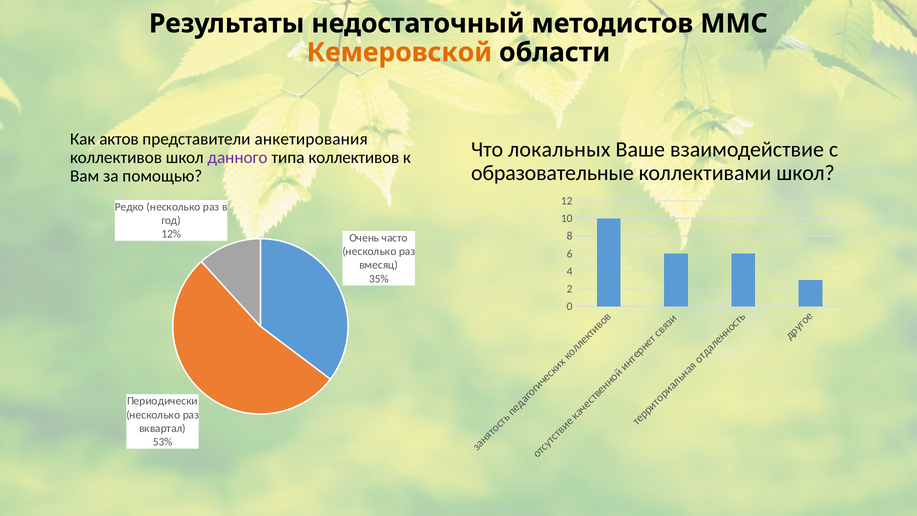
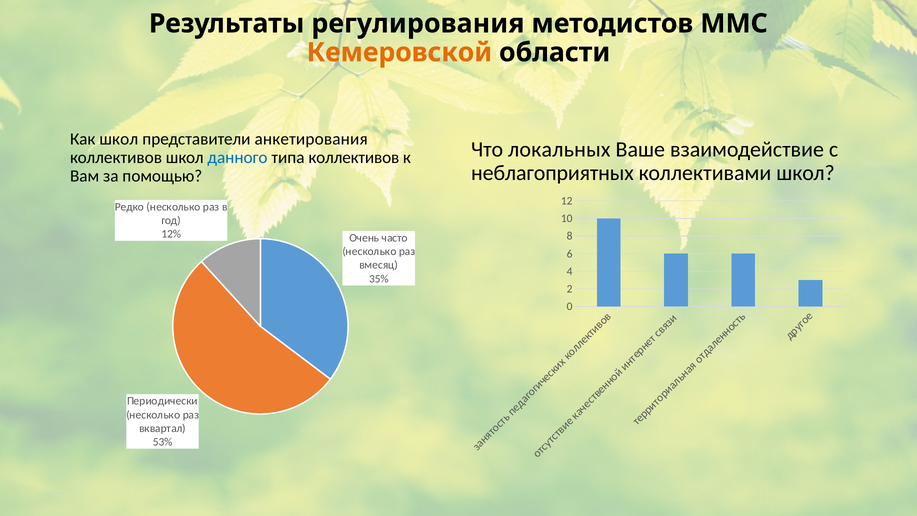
недостаточный: недостаточный -> регулирования (418, 24)
Как актов: актов -> школ (119, 139)
данного colour: purple -> blue (238, 158)
образовательные: образовательные -> неблагоприятных (552, 173)
